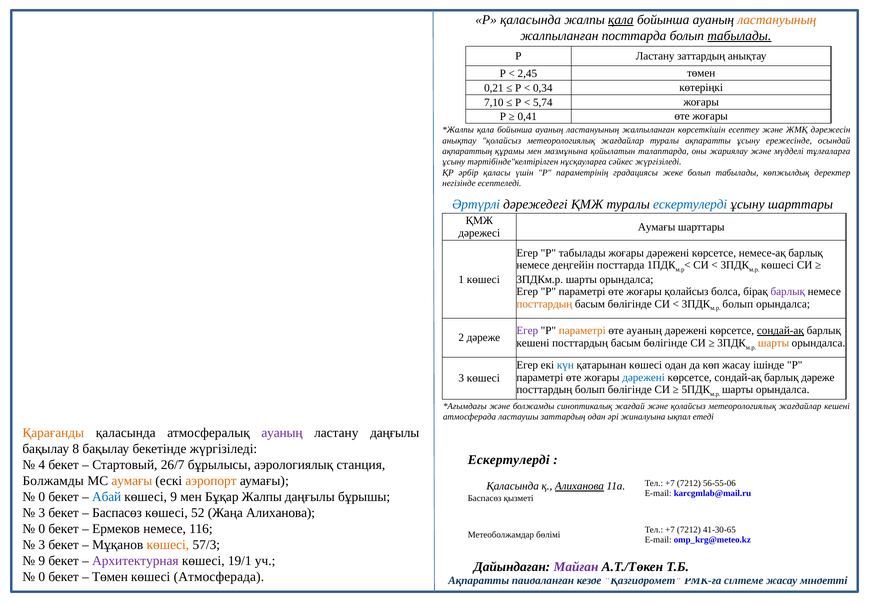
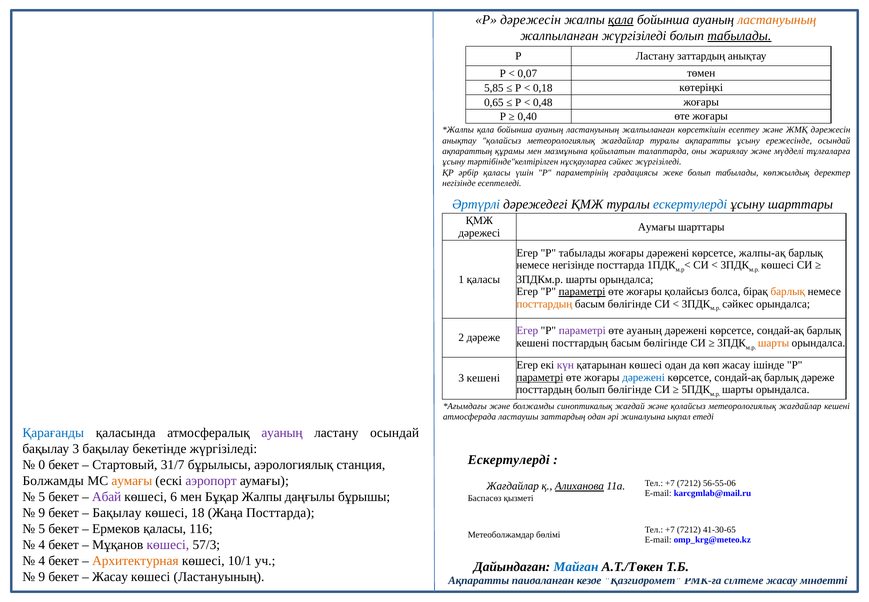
Р қаласында: қаласында -> дәрежесін (531, 20)
жалпыланған посттарда: посттарда -> жүргізіледі (634, 36)
2,45: 2,45 -> 0,07 (527, 74)
0,21: 0,21 -> 5,85 (494, 88)
0,34: 0,34 -> 0,18 (543, 88)
7,10: 7,10 -> 0,65 (494, 102)
5,74: 5,74 -> 0,48 (543, 102)
0,41: 0,41 -> 0,40 (527, 117)
немесе-ақ: немесе-ақ -> жалпы-ақ (762, 253)
немесе деңгейін: деңгейін -> негізінде (573, 265)
1 көшесі: көшесі -> қаласы (483, 279)
параметрі underline: none -> present (582, 291)
барлық colour: purple -> orange (788, 291)
болып: болып -> сәйкес (738, 304)
параметрі colour: orange -> purple (582, 331)
сондай-ақ underline: present -> none (780, 331)
күн colour: blue -> purple (565, 365)
параметрі underline: none -> present (540, 377)
3 көшесі: көшесі -> кешені (483, 378)
Қарағанды colour: orange -> blue (53, 432)
ластану даңғылы: даңғылы -> осындай (395, 432)
бақылау 8: 8 -> 3 (76, 448)
4: 4 -> 0 (42, 464)
26/7: 26/7 -> 31/7 (173, 464)
аэропорт colour: orange -> purple (211, 480)
Қаласында: Қаласында -> Жағдайлар (513, 486)
0: 0 -> 5 (42, 496)
Абай colour: blue -> purple (107, 496)
көшесі 9: 9 -> 6 (174, 496)
3: 3 -> 9 (42, 513)
Баспасөз: Баспасөз -> Бақылау (117, 513)
52: 52 -> 18 (198, 513)
Жаңа Алиханова: Алиханова -> Посттарда (280, 513)
0: 0 -> 5 (42, 529)
Ермеков немесе: немесе -> қаласы (165, 529)
3: 3 -> 4 (42, 545)
көшесі colour: orange -> purple (168, 545)
9: 9 -> 4 (42, 561)
Архитектурная colour: purple -> orange (135, 561)
19/1: 19/1 -> 10/1 (240, 561)
Майған colour: purple -> blue (576, 567)
0: 0 -> 9 (42, 577)
Төмен: Төмен -> Жасау (110, 577)
көшесі Атмосферада: Атмосферада -> Ластануының (219, 577)
